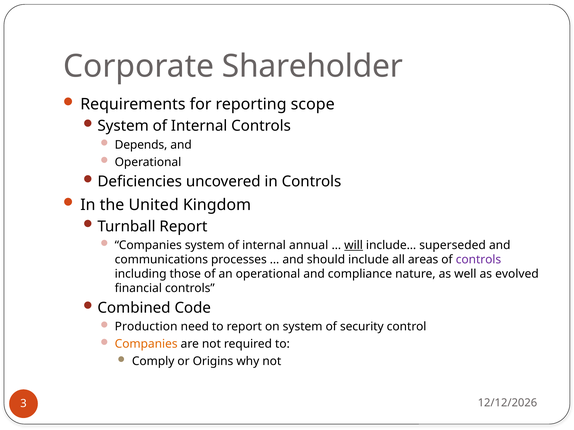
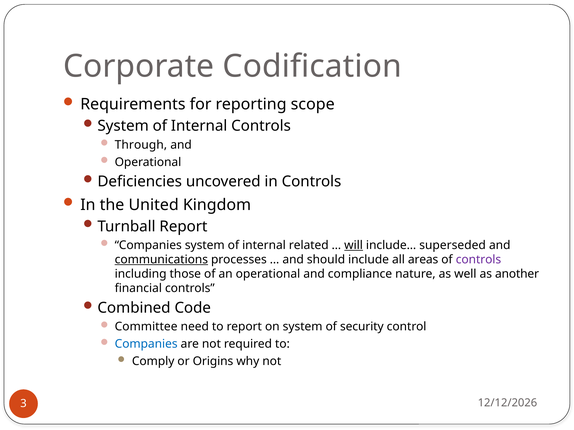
Shareholder: Shareholder -> Codification (312, 66)
Depends: Depends -> Through (141, 145)
annual: annual -> related (309, 246)
communications underline: none -> present (161, 260)
evolved: evolved -> another (517, 274)
Production: Production -> Committee (146, 327)
Companies colour: orange -> blue (146, 344)
